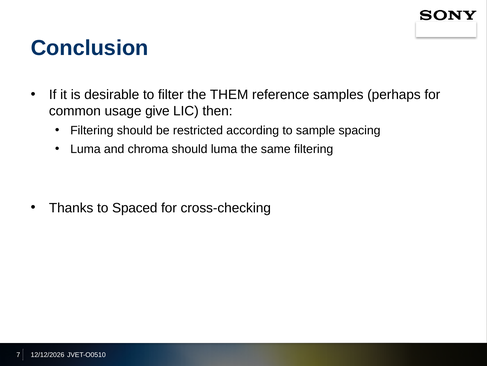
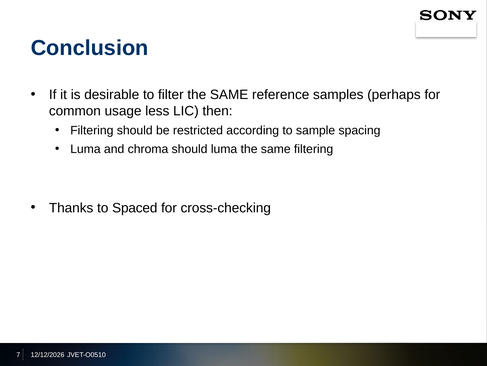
filter the THEM: THEM -> SAME (229, 95)
give: give -> less (157, 111)
